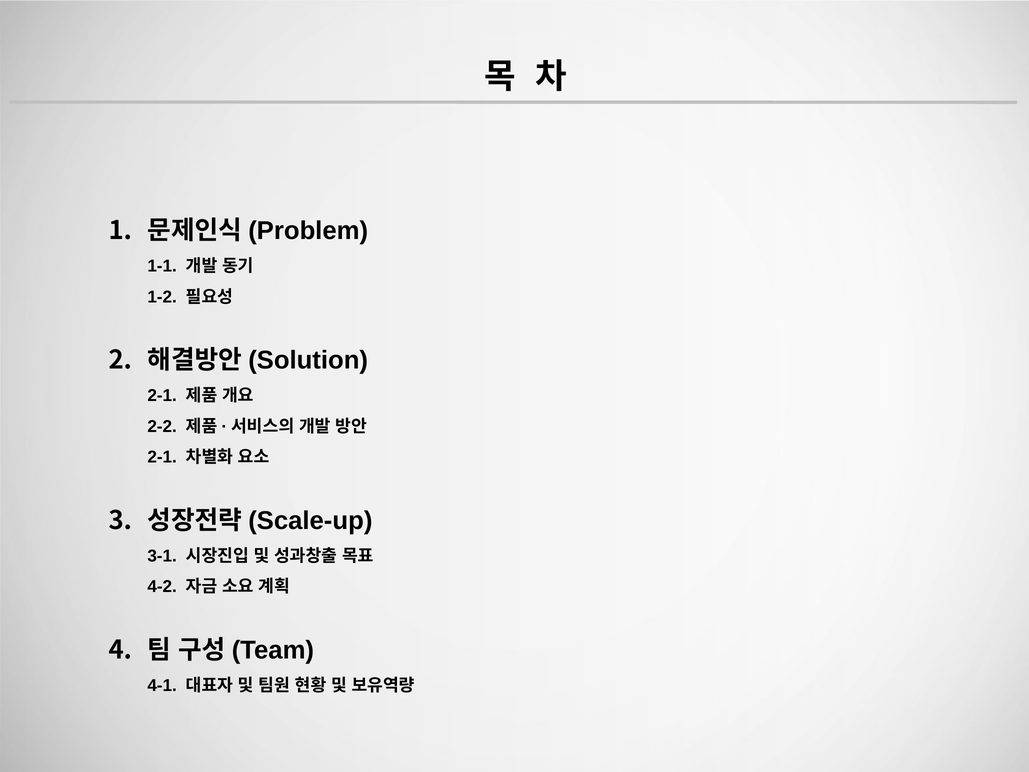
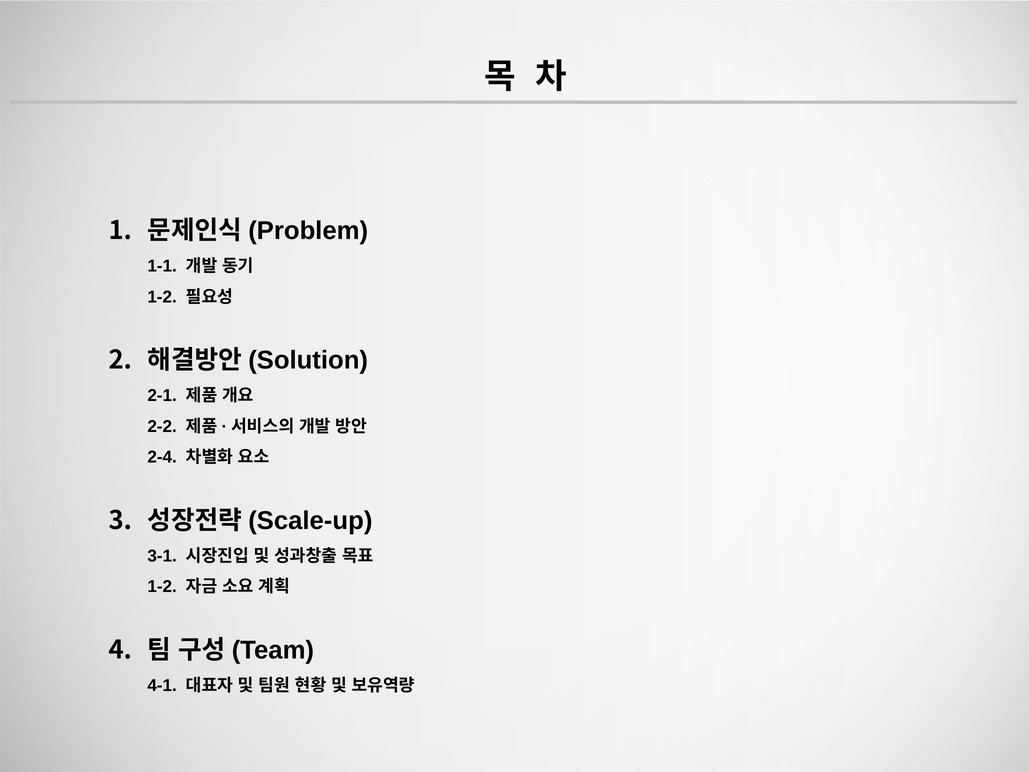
2-1: 2-1 -> 2-4 (162, 457)
4-2: 4-2 -> 1-2 (162, 587)
